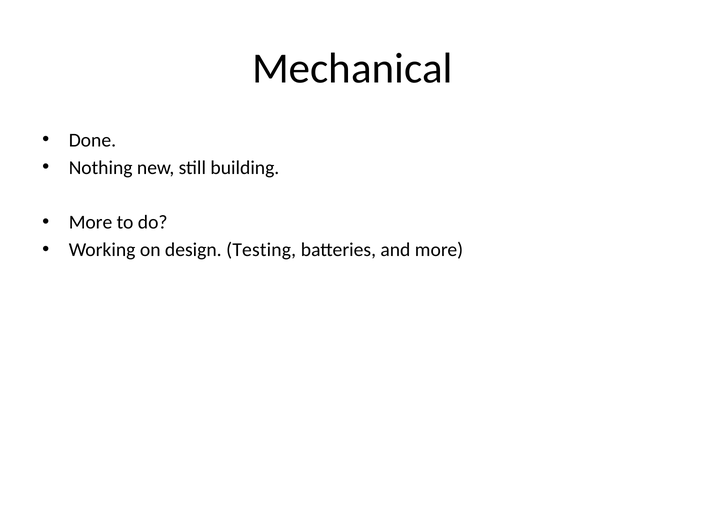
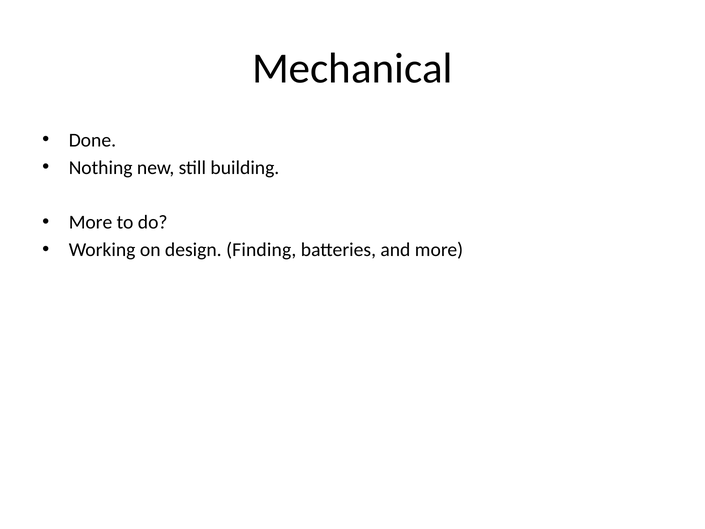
Testing: Testing -> Finding (261, 250)
